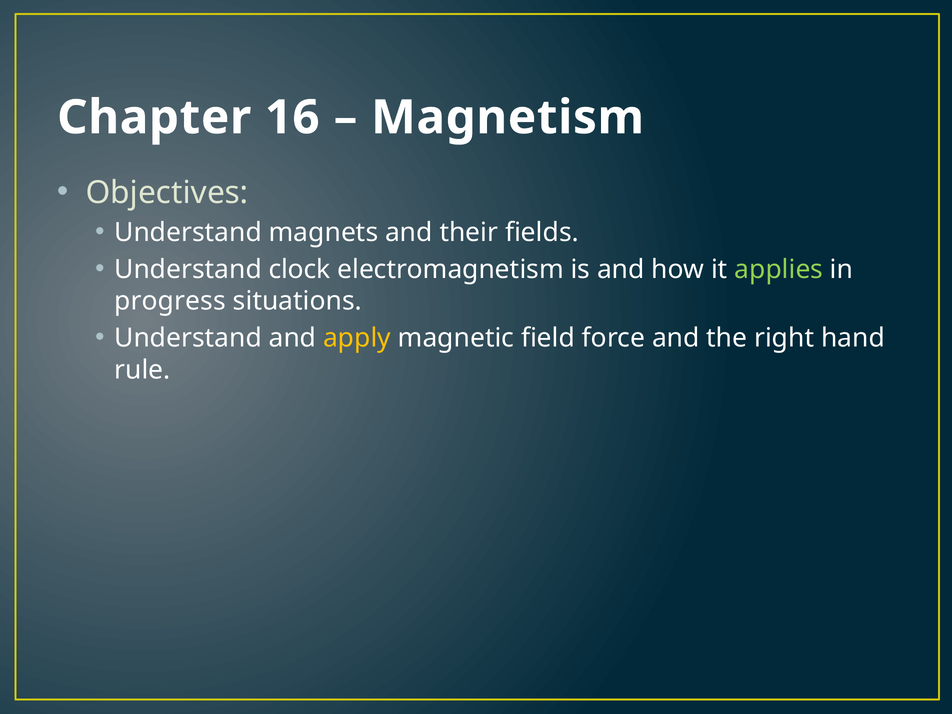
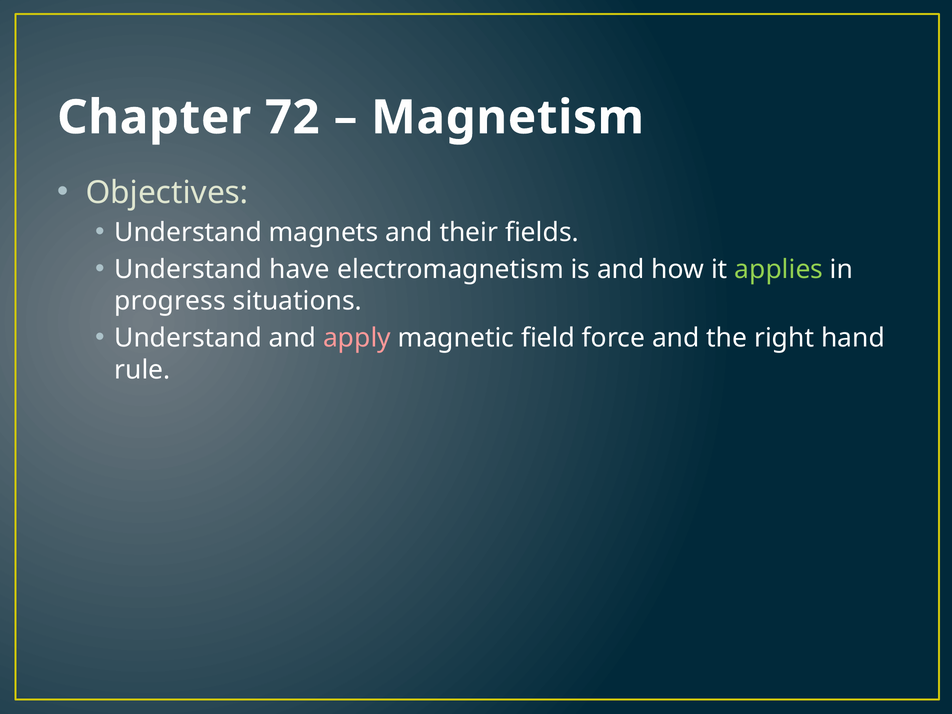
16: 16 -> 72 (292, 118)
clock: clock -> have (299, 269)
apply colour: yellow -> pink (357, 338)
